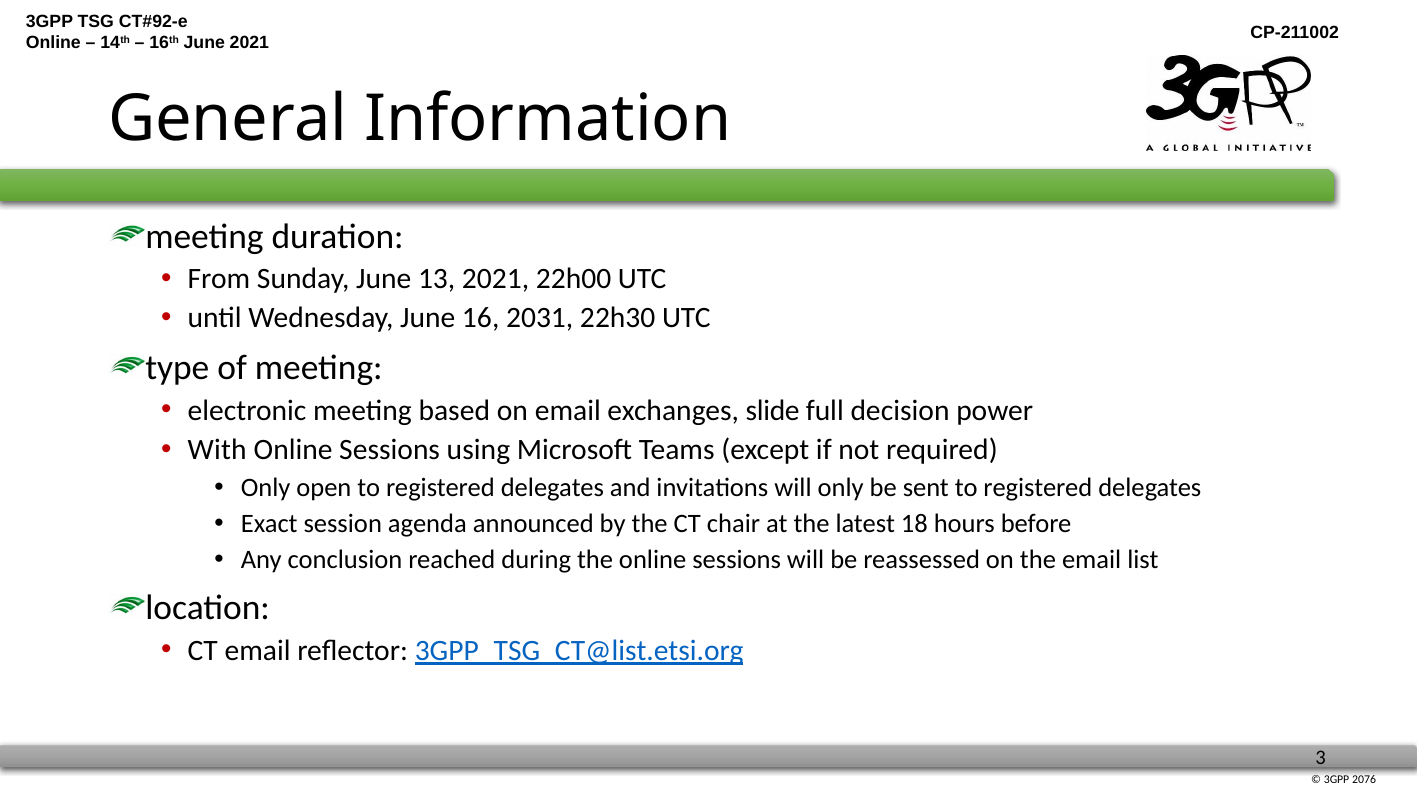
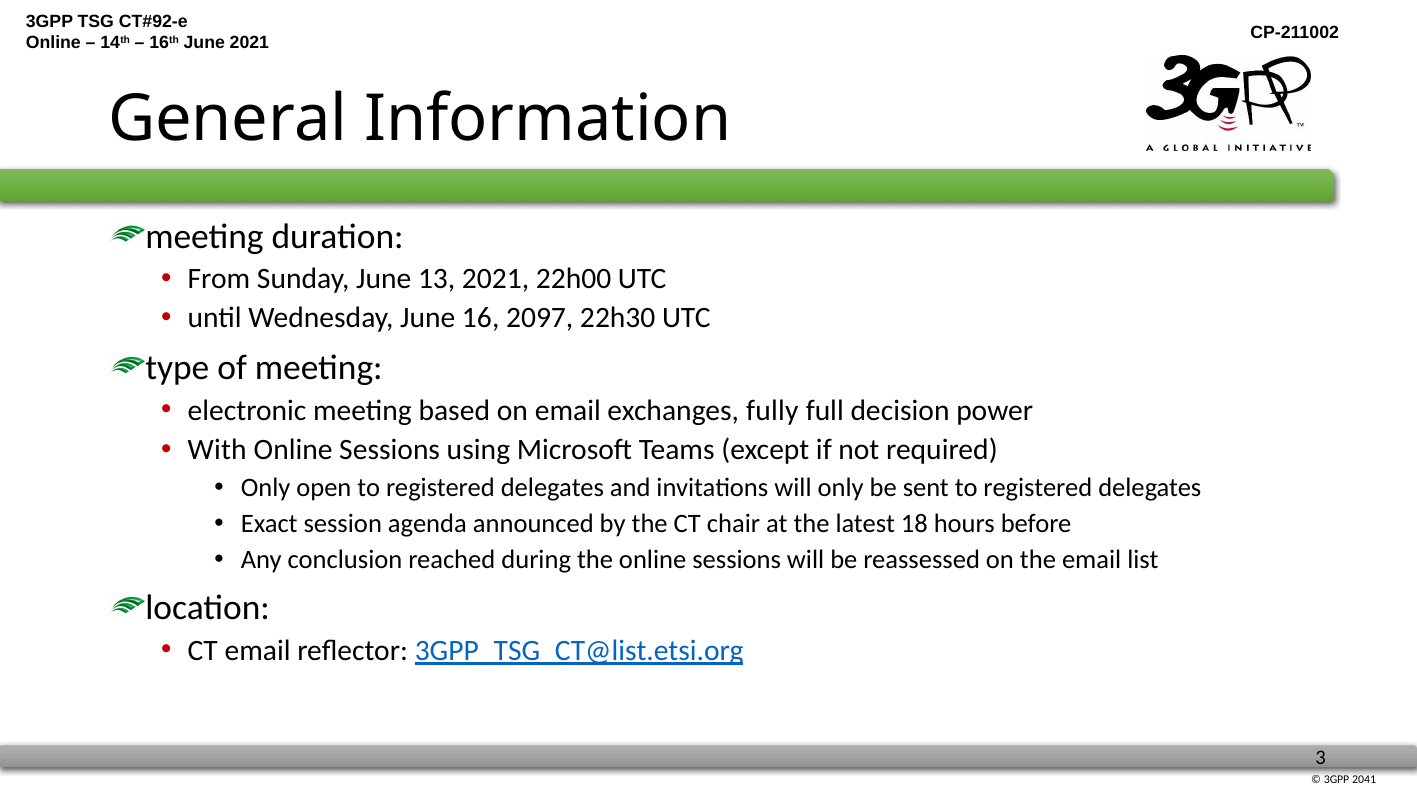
2031: 2031 -> 2097 (540, 318)
slide: slide -> fully (772, 410)
2076: 2076 -> 2041 (1364, 779)
